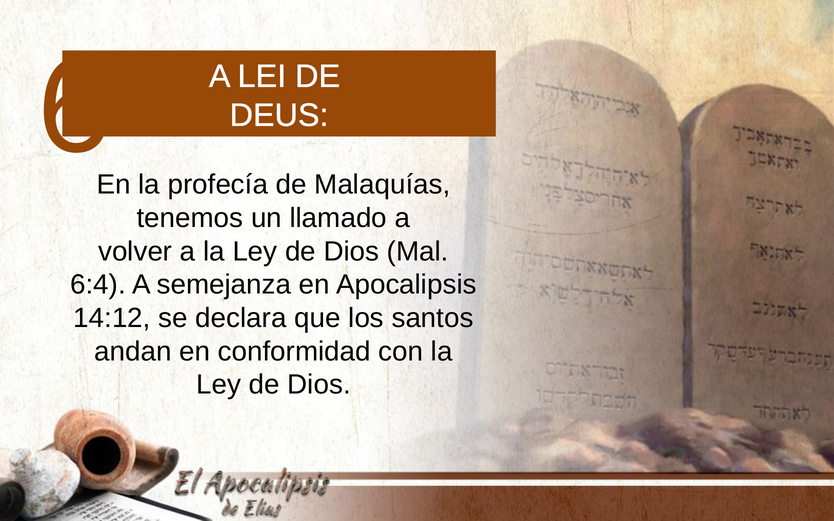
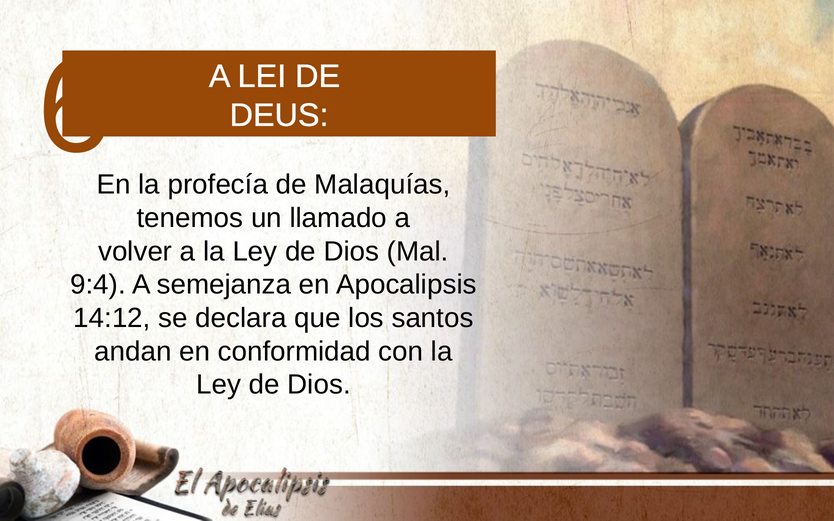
6:4: 6:4 -> 9:4 (98, 285)
